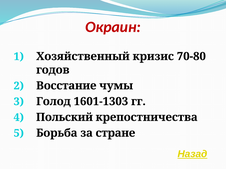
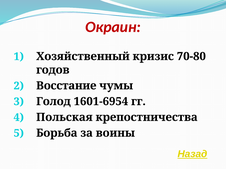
1601-1303: 1601-1303 -> 1601-6954 (101, 102)
Польский: Польский -> Польская (64, 118)
стране: стране -> воины (115, 133)
